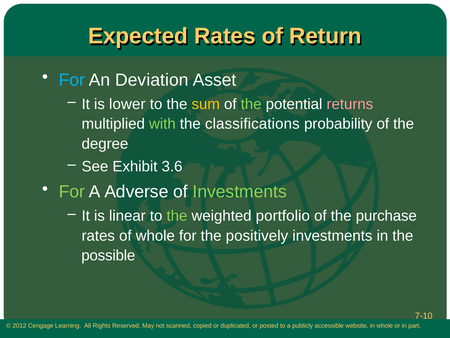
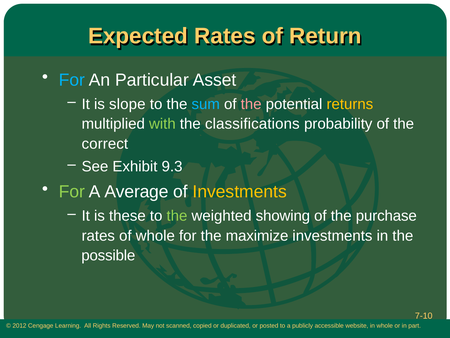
Deviation: Deviation -> Particular (152, 80)
lower: lower -> slope (127, 104)
sum colour: yellow -> light blue (206, 104)
the colour: light green -> pink (251, 104)
returns colour: pink -> yellow (350, 104)
degree: degree -> correct (105, 144)
3.6: 3.6 -> 9.3 (172, 166)
Adverse: Adverse -> Average (136, 192)
Investments colour: light green -> yellow (240, 192)
linear: linear -> these (127, 216)
portfolio: portfolio -> showing (283, 216)
positively: positively -> maximize (257, 235)
